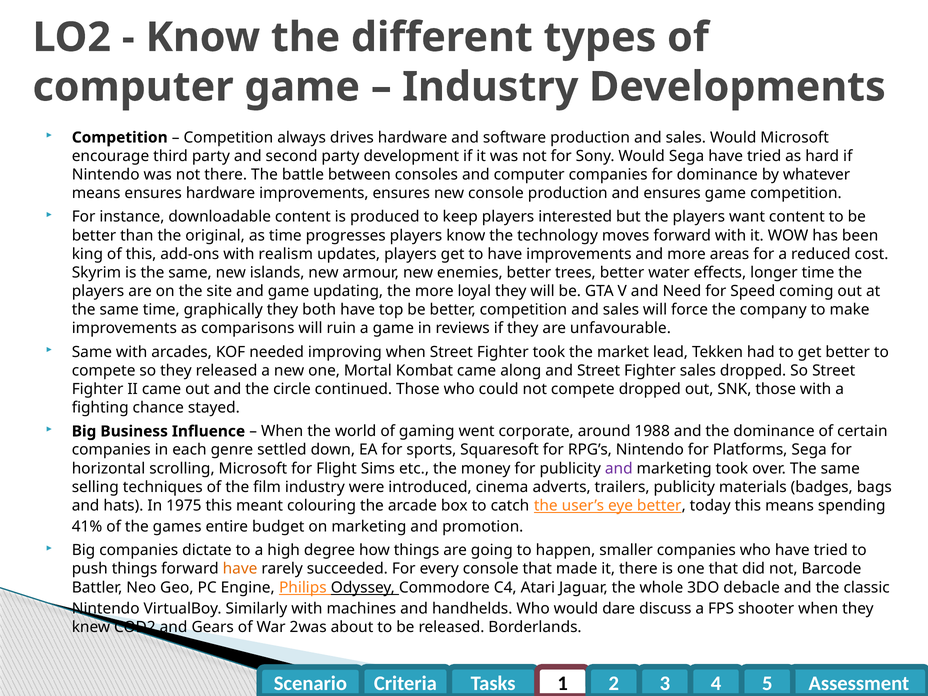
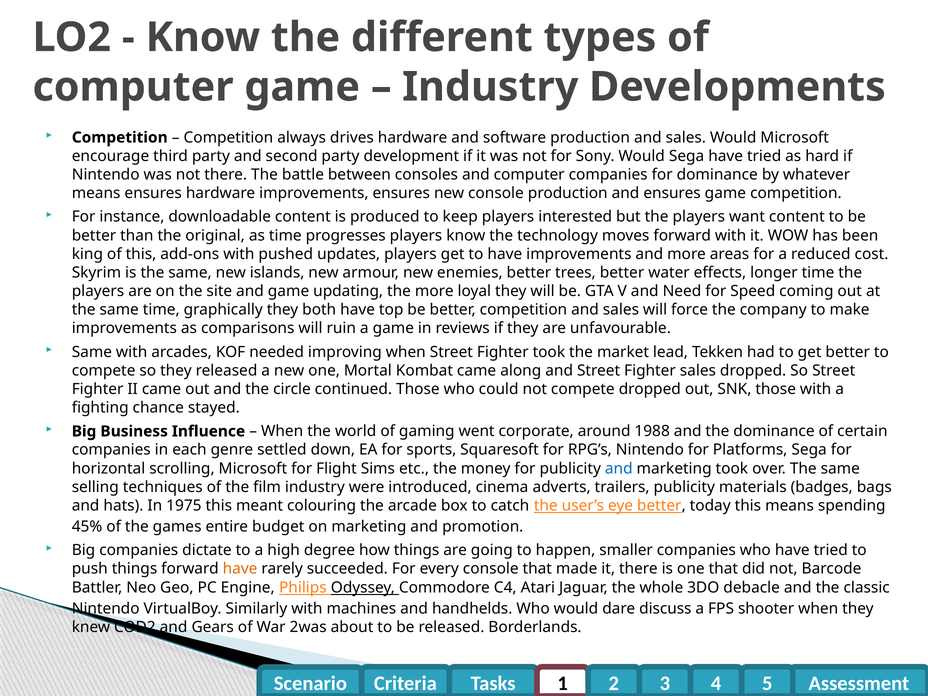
realism: realism -> pushed (286, 254)
and colour: purple -> blue (619, 468)
41%: 41% -> 45% (87, 527)
